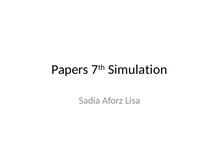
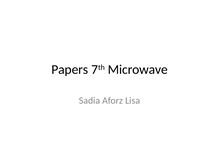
Simulation: Simulation -> Microwave (138, 70)
